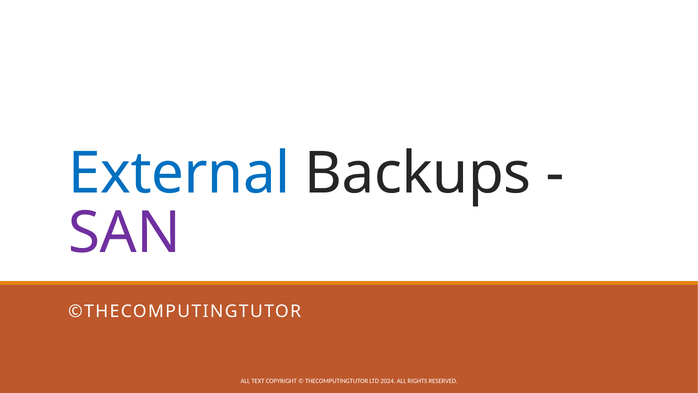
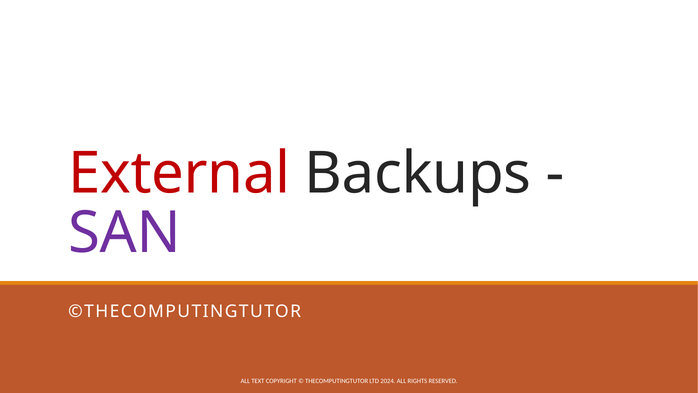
External colour: blue -> red (179, 173)
